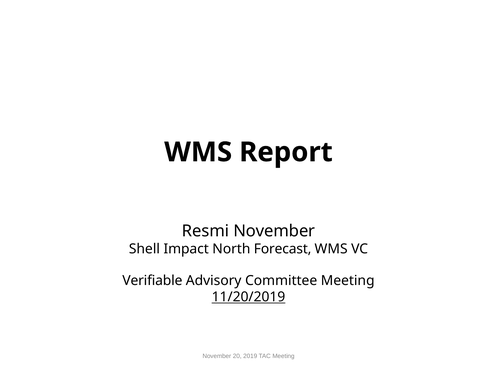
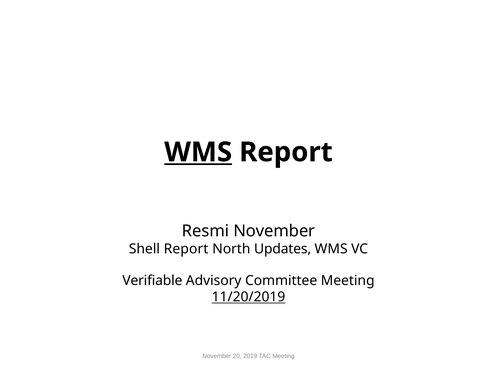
WMS underline: none -> present (198, 152)
Shell Impact: Impact -> Report (186, 249)
Forecast: Forecast -> Updates (283, 249)
